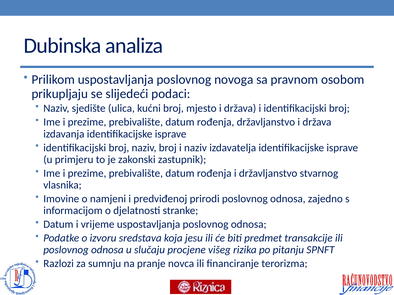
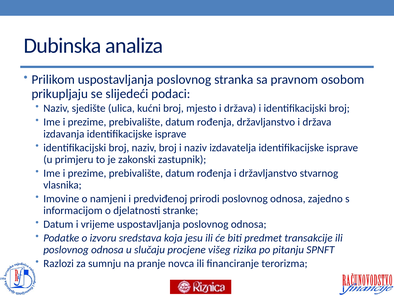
novoga: novoga -> stranka (234, 80)
